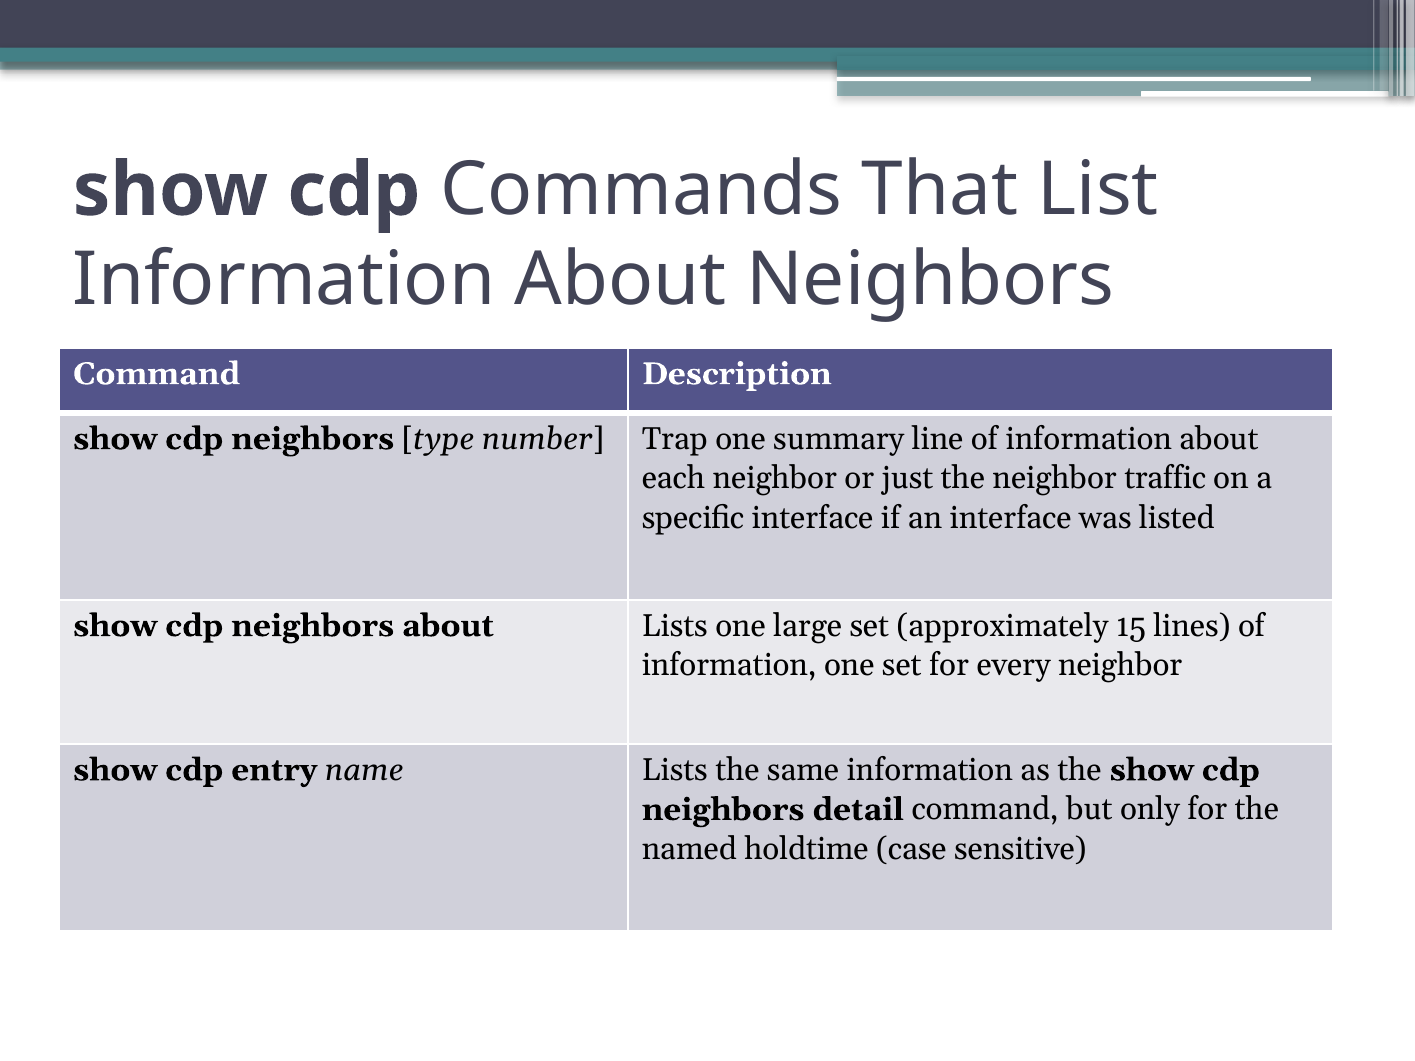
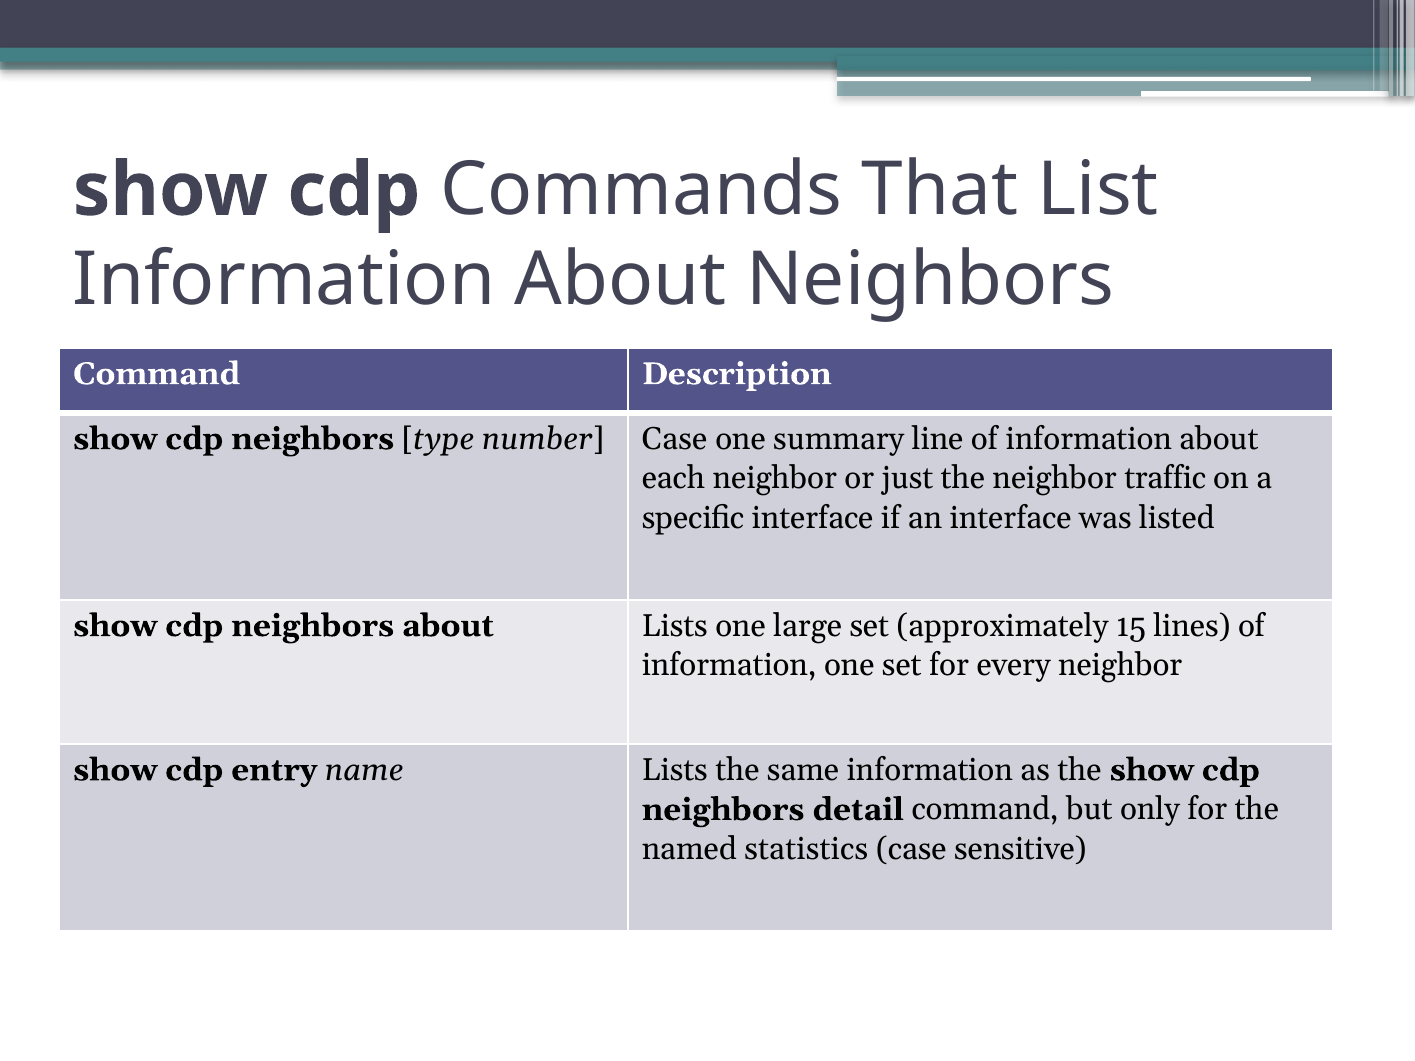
number Trap: Trap -> Case (675, 439)
holdtime: holdtime -> statistics (806, 849)
